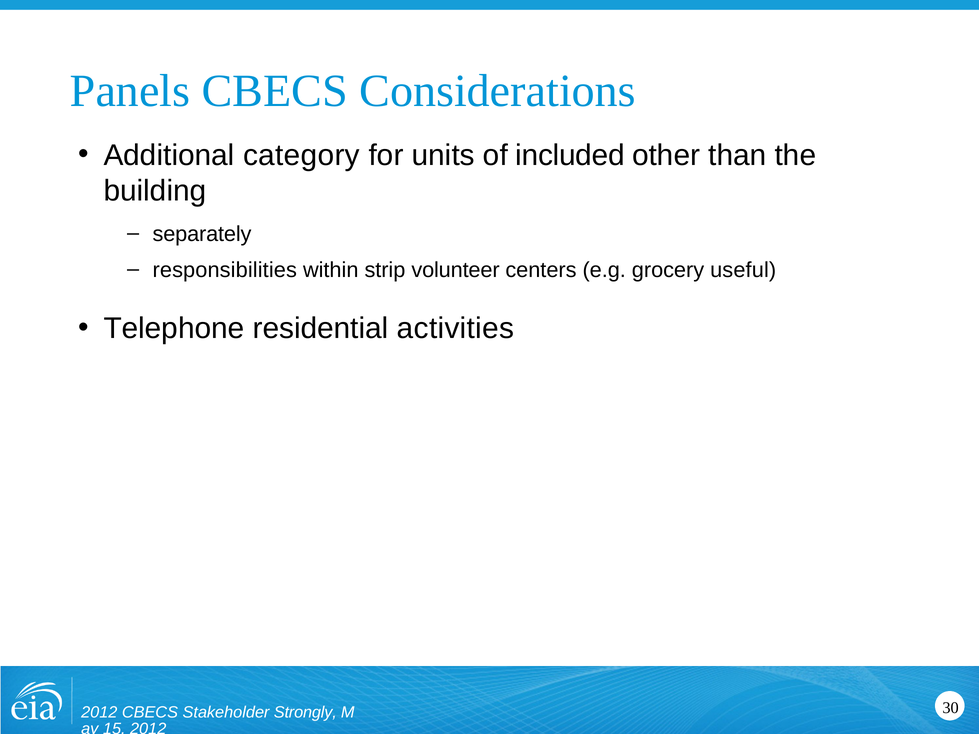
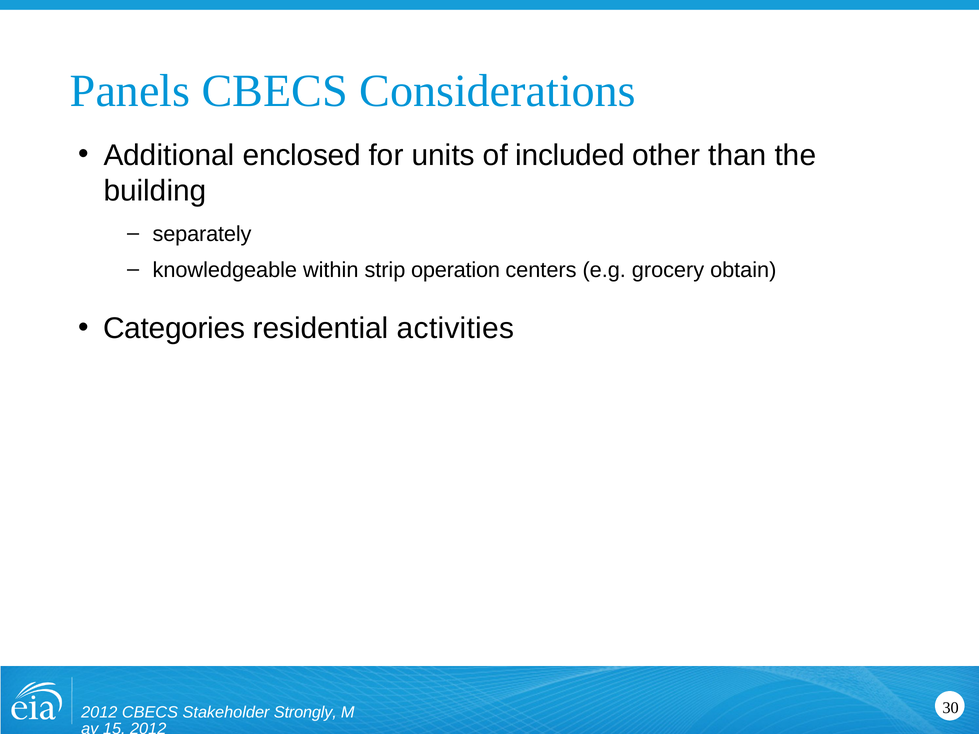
category: category -> enclosed (302, 155)
responsibilities: responsibilities -> knowledgeable (225, 270)
volunteer: volunteer -> operation (456, 270)
useful: useful -> obtain (743, 270)
Telephone: Telephone -> Categories (174, 329)
